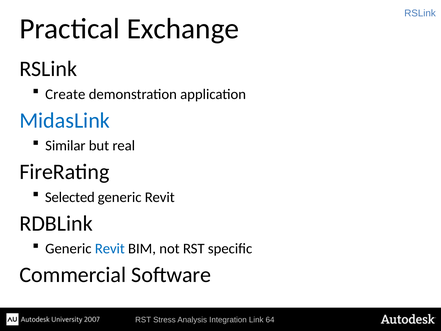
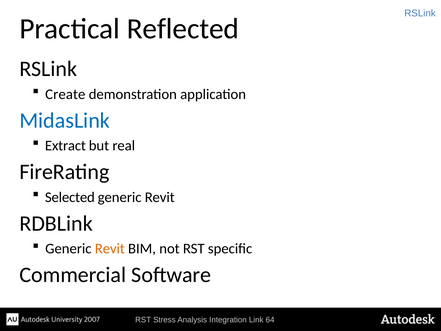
Exchange: Exchange -> Reflected (183, 29)
Similar: Similar -> Extract (65, 146)
Revit colour: blue -> orange (110, 248)
